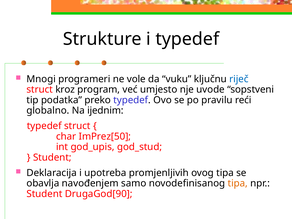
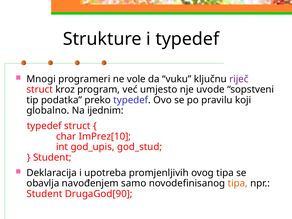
riječ colour: blue -> purple (239, 79)
reći: reći -> koji (243, 100)
ImPrez[50: ImPrez[50 -> ImPrez[10 (105, 136)
